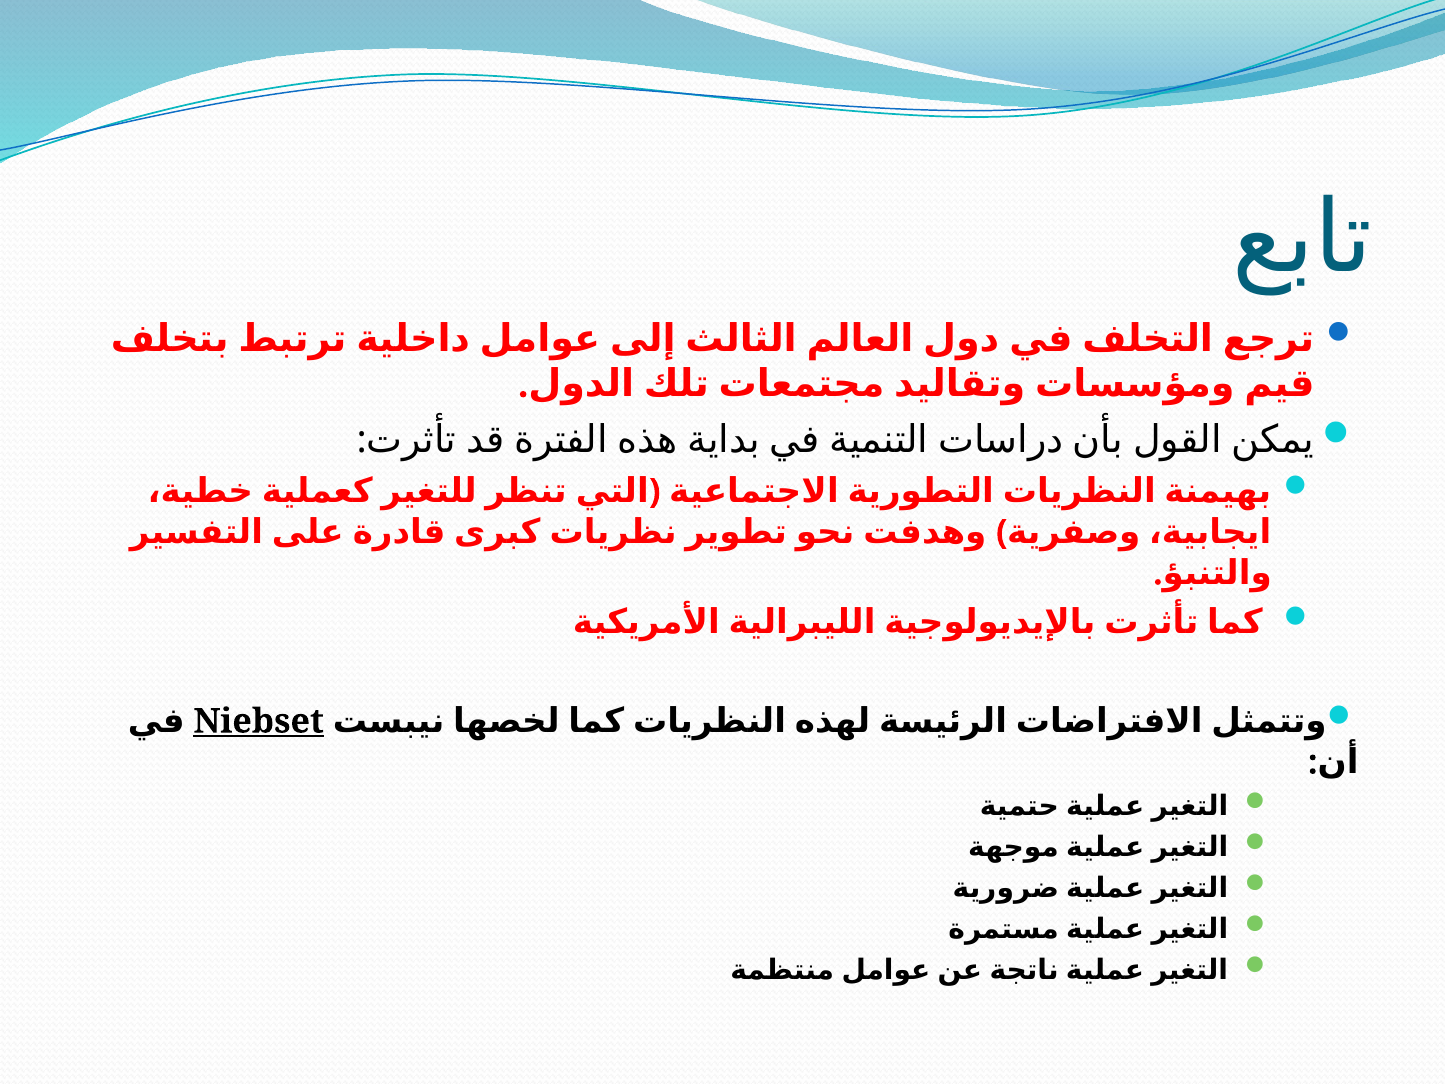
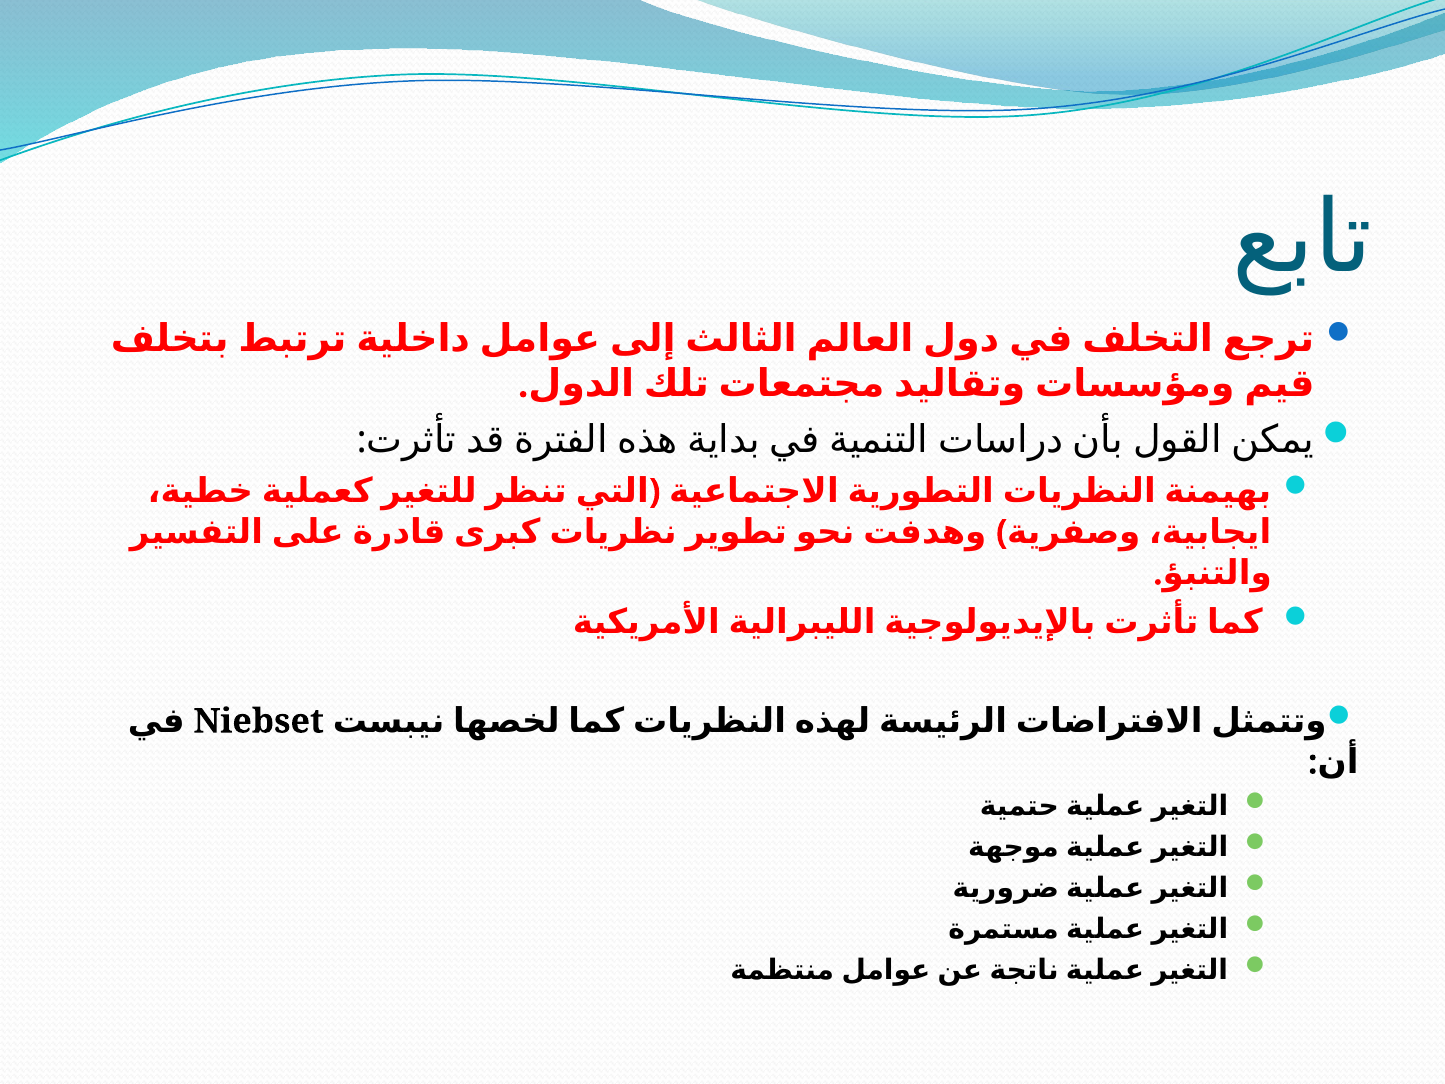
Niebset underline: present -> none (259, 721)
